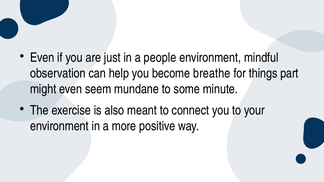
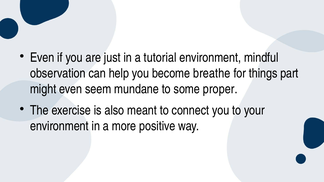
people: people -> tutorial (160, 58)
minute: minute -> proper (220, 89)
